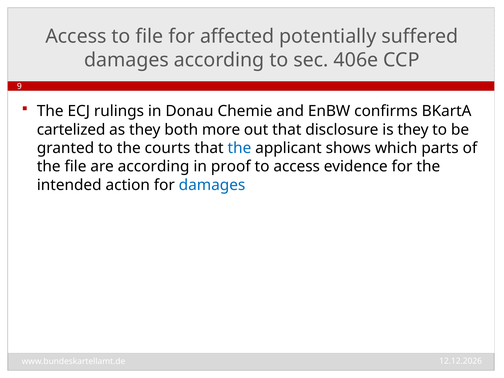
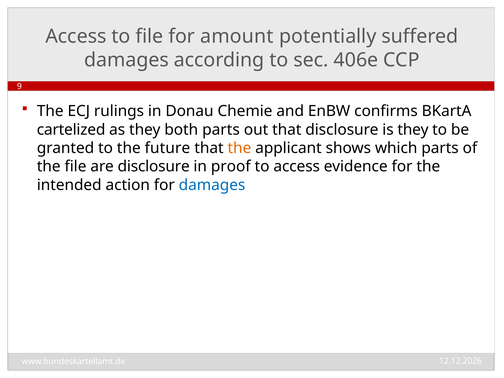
affected: affected -> amount (237, 36)
both more: more -> parts (221, 130)
courts: courts -> future (167, 148)
the colour: blue -> orange (239, 148)
are according: according -> disclosure (154, 166)
